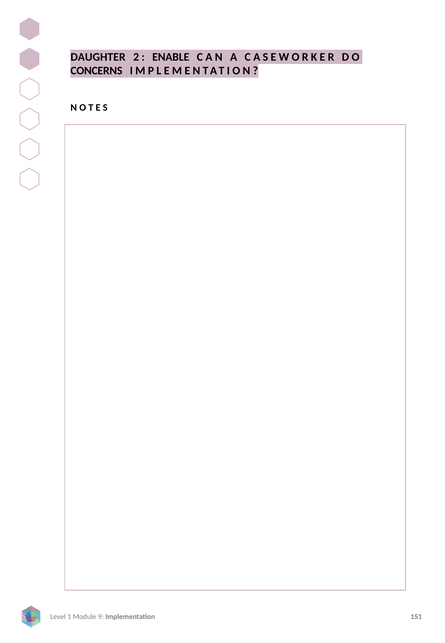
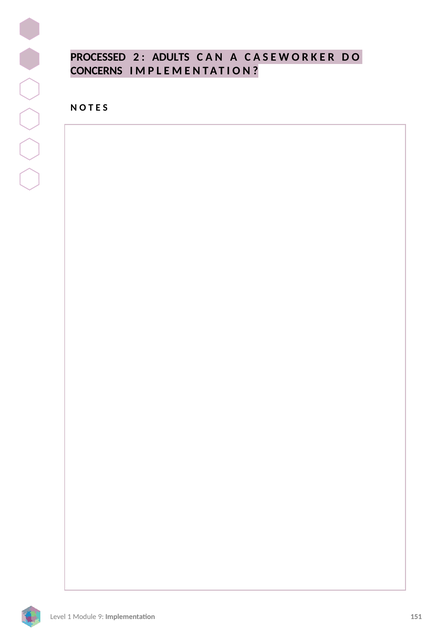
DAUGHTER: DAUGHTER -> PROCESSED (98, 57)
ENABLE: ENABLE -> ADULTS (171, 57)
